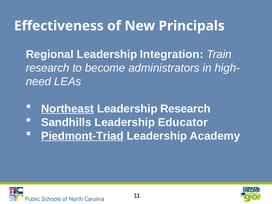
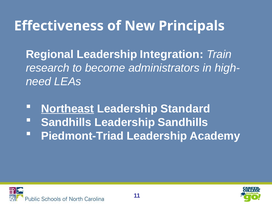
Leadership Research: Research -> Standard (185, 109)
Leadership Educator: Educator -> Sandhills (183, 122)
Piedmont-Triad underline: present -> none (82, 136)
